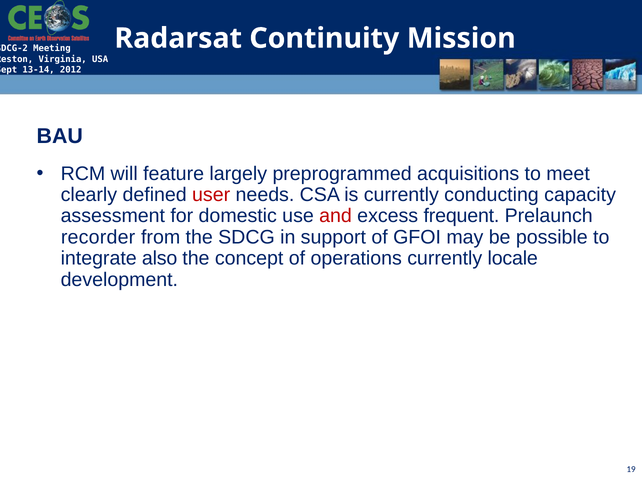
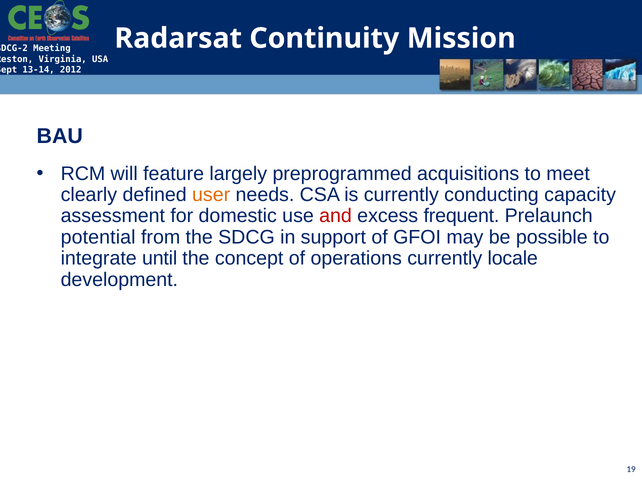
user colour: red -> orange (211, 195)
recorder: recorder -> potential (98, 237)
also: also -> until (160, 258)
